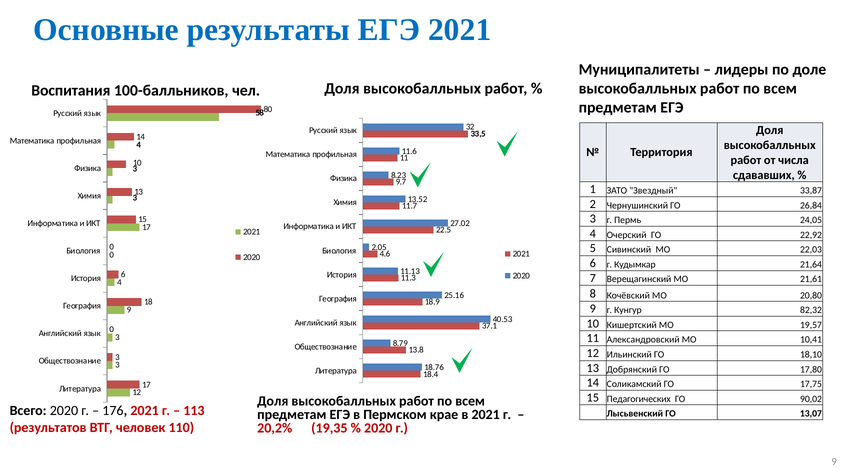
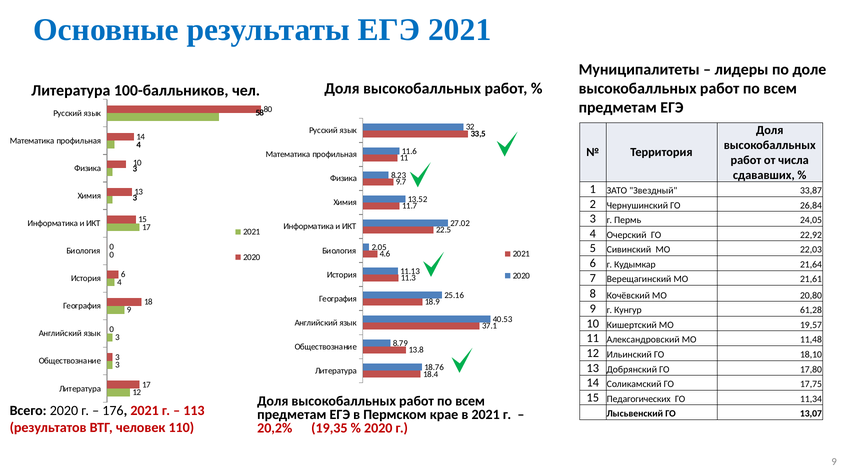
Воспитания: Воспитания -> Литература (71, 90)
82,32: 82,32 -> 61,28 (811, 310)
10,41: 10,41 -> 11,48 (811, 340)
90,02: 90,02 -> 11,34 (811, 399)
